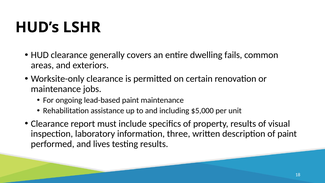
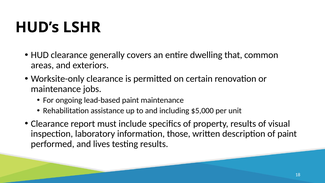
fails: fails -> that (233, 55)
three: three -> those (179, 134)
